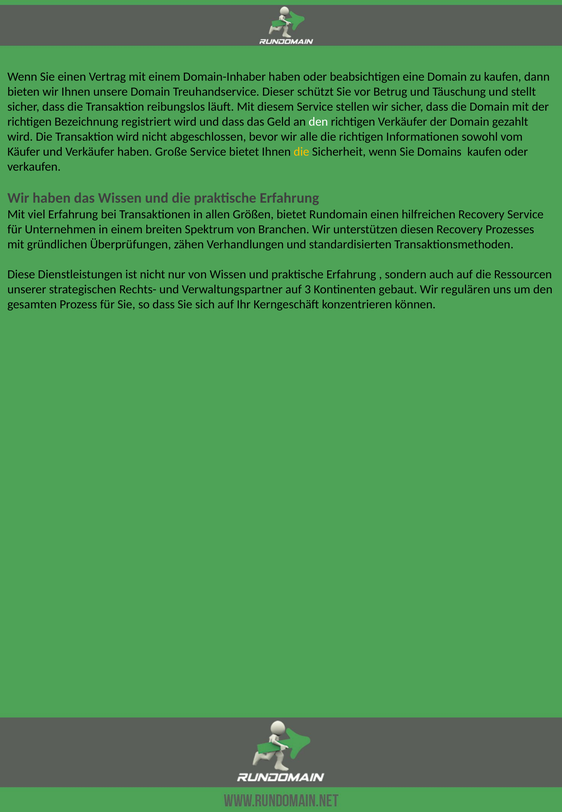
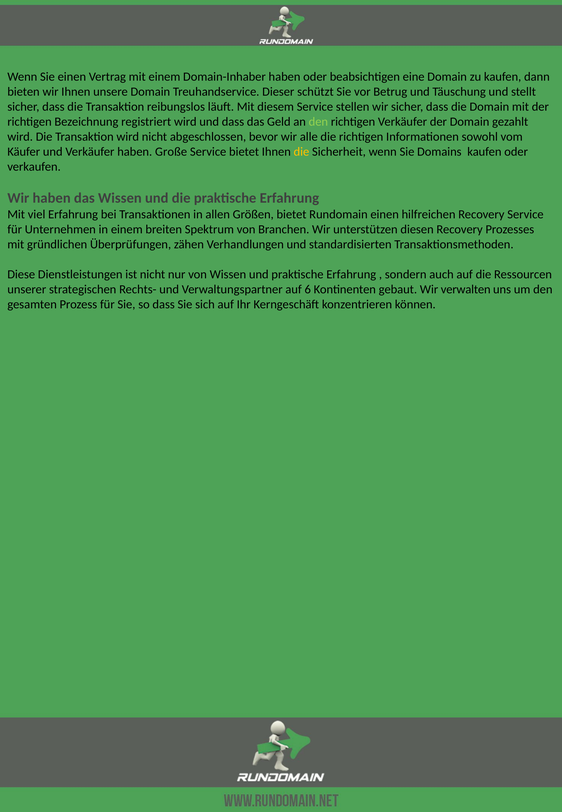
den colour: white -> light green (318, 122)
3: 3 -> 6 (308, 289)
regulären: regulären -> verwalten (466, 289)
